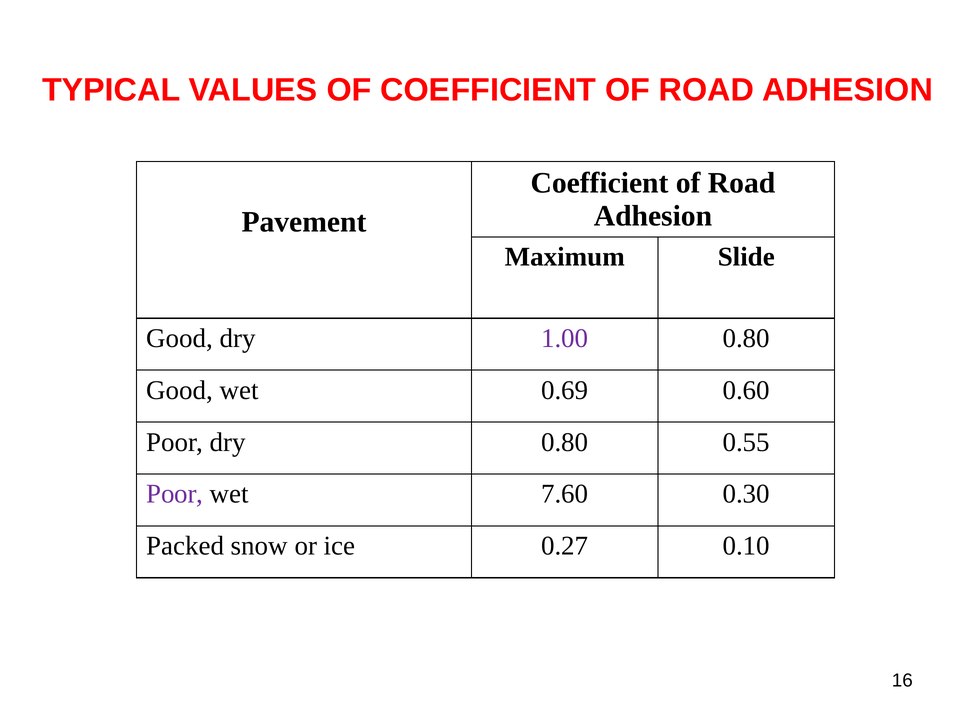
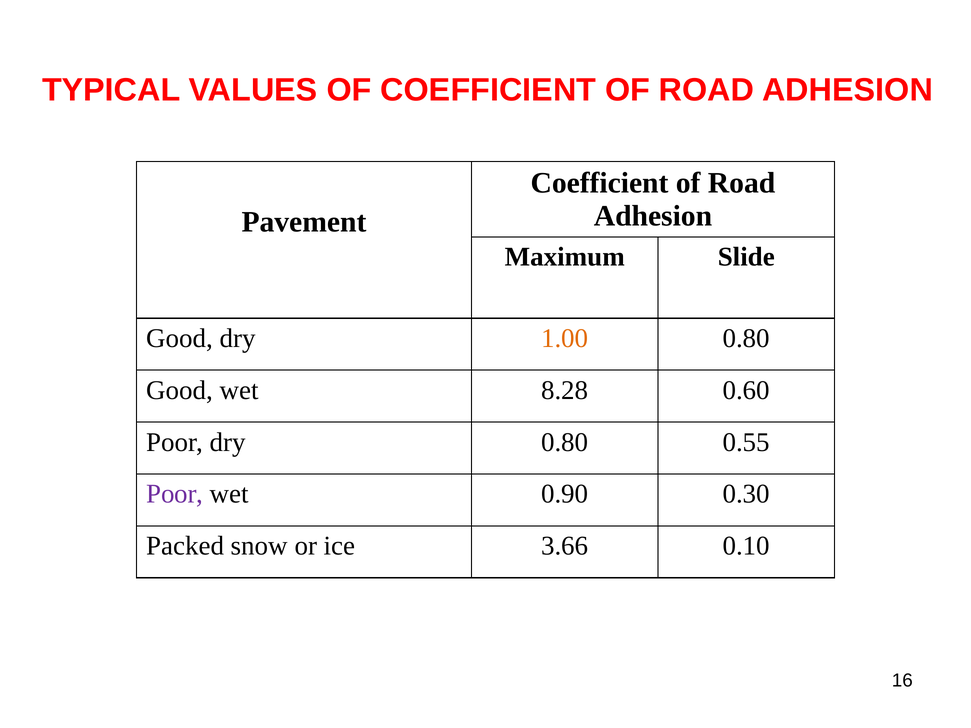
1.00 colour: purple -> orange (565, 338)
0.69: 0.69 -> 8.28 (565, 390)
7.60: 7.60 -> 0.90 (565, 494)
0.27: 0.27 -> 3.66 (565, 546)
